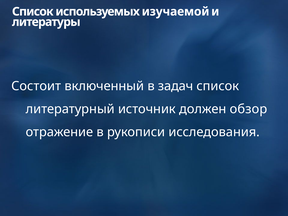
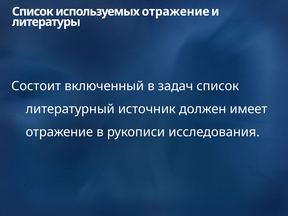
используемых изучаемой: изучаемой -> отражение (176, 12)
обзор: обзор -> имеет (249, 109)
